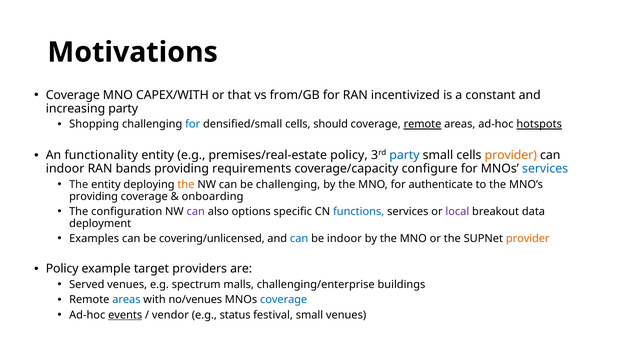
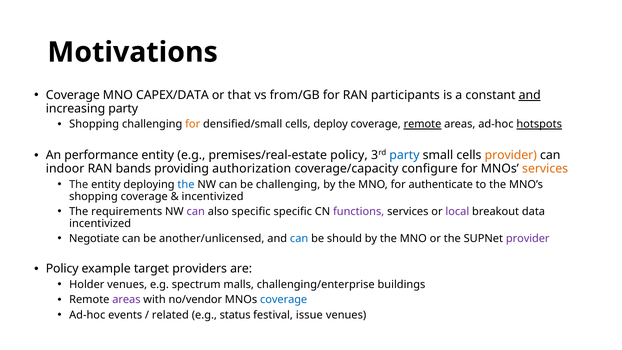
CAPEX/WITH: CAPEX/WITH -> CAPEX/DATA (172, 95)
incentivized: incentivized -> participants (405, 95)
and underline: none -> present (530, 95)
for colour: blue -> orange (193, 124)
should: should -> deploy (331, 124)
functionality: functionality -> performance (101, 155)
requirements: requirements -> authorization (252, 169)
services colour: blue -> orange (545, 169)
the colour: orange -> blue (186, 184)
providing: providing -> shopping (93, 196)
onboarding: onboarding -> incentivized (213, 196)
configuration: configuration -> requirements (127, 211)
also options: options -> specific (251, 211)
functions colour: blue -> purple (359, 211)
deployment: deployment -> incentivized (100, 223)
Examples: Examples -> Negotiate (94, 238)
covering/unlicensed: covering/unlicensed -> another/unlicensed (212, 238)
be indoor: indoor -> should (344, 238)
provider colour: orange -> purple (528, 238)
Served: Served -> Holder (87, 285)
areas colour: blue -> purple (126, 300)
no/venues: no/venues -> no/vendor (195, 300)
events underline: present -> none (125, 315)
vendor: vendor -> related (170, 315)
festival small: small -> issue (309, 315)
